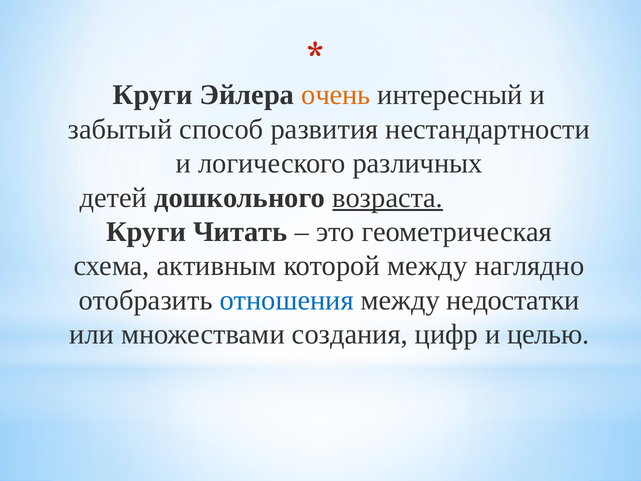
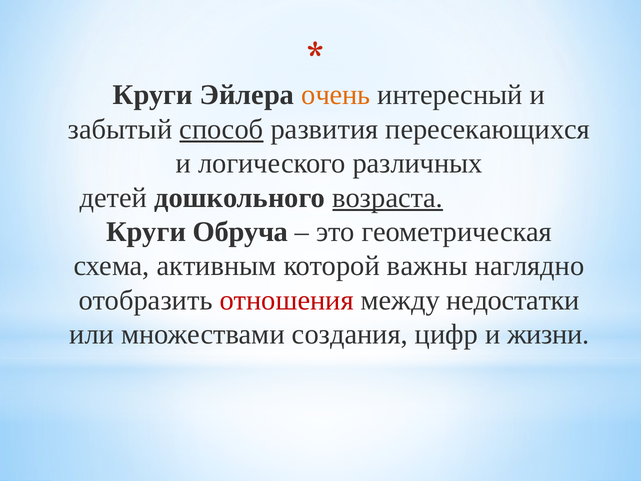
способ underline: none -> present (221, 129)
нестандартности: нестандартности -> пересекающихся (488, 129)
Читать: Читать -> Обруча (240, 232)
которой между: между -> важны (427, 266)
отношения colour: blue -> red (287, 300)
целью: целью -> жизни (548, 334)
